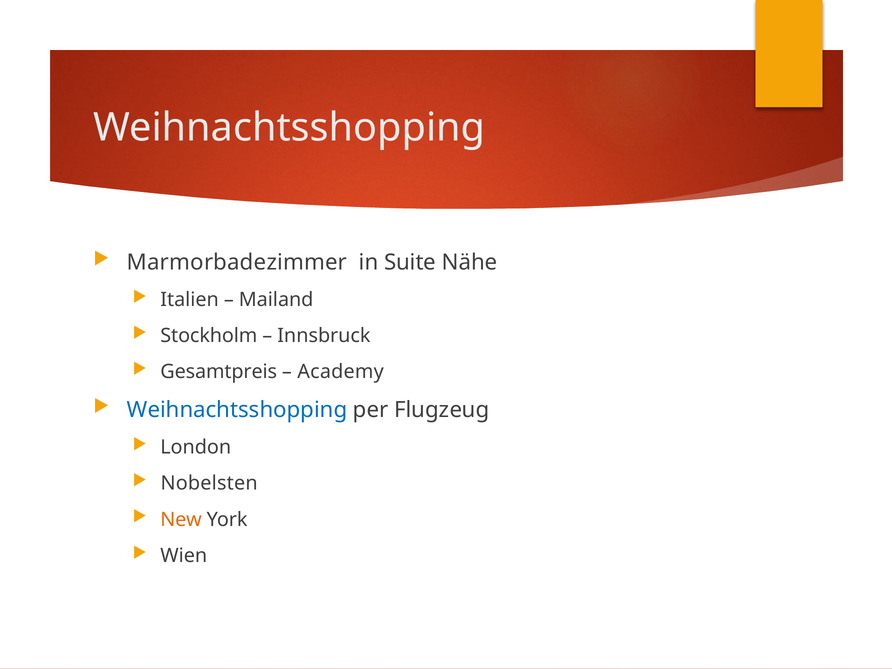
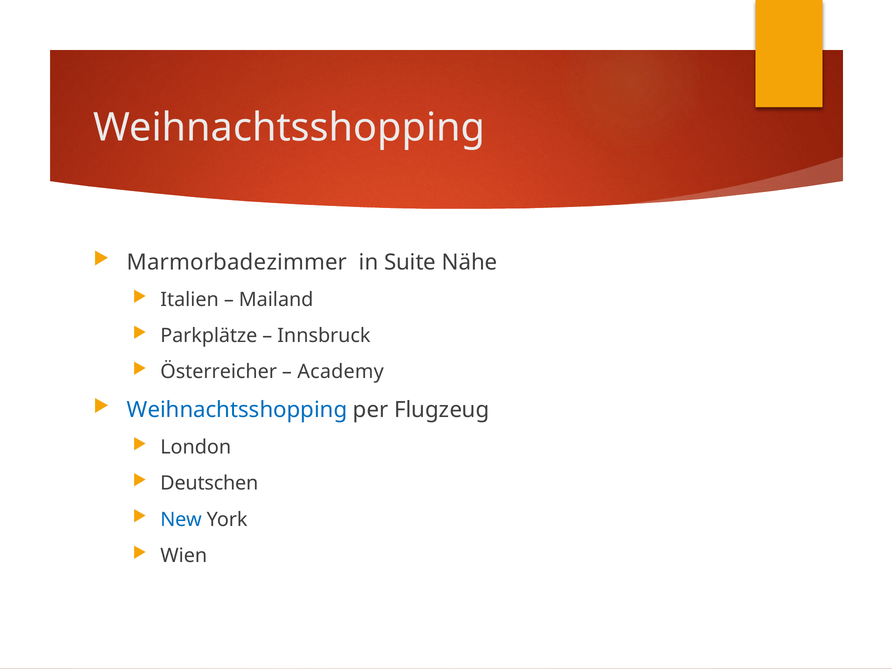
Stockholm: Stockholm -> Parkplätze (209, 336)
Gesamtpreis: Gesamtpreis -> Österreicher (219, 372)
Nobelsten: Nobelsten -> Deutschen (209, 483)
New colour: orange -> blue (181, 519)
